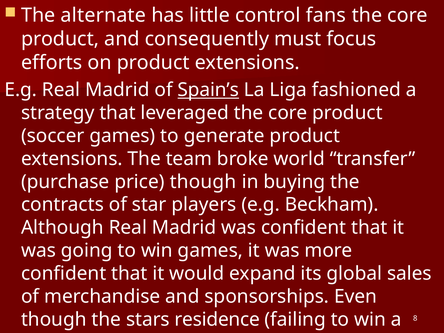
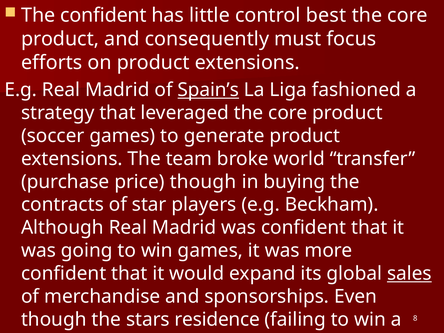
The alternate: alternate -> confident (103, 15)
fans: fans -> best (326, 15)
sales underline: none -> present (409, 274)
